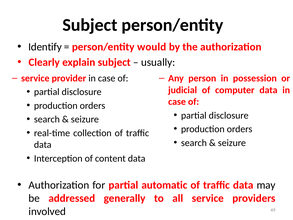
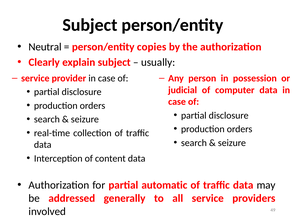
Identify: Identify -> Neutral (45, 47)
would: would -> copies (152, 47)
